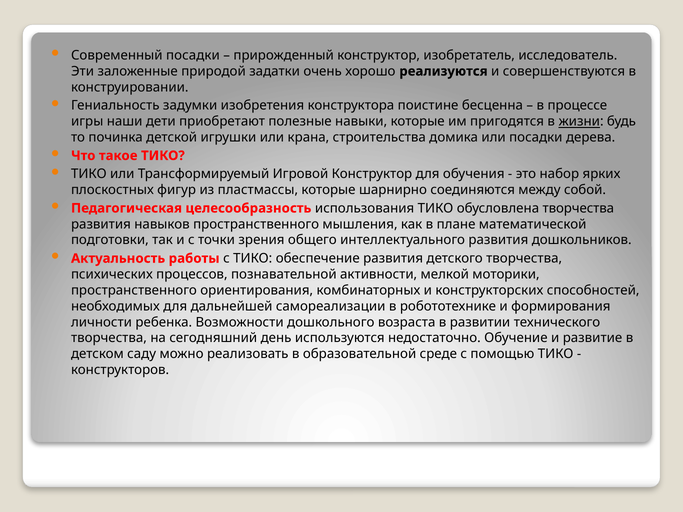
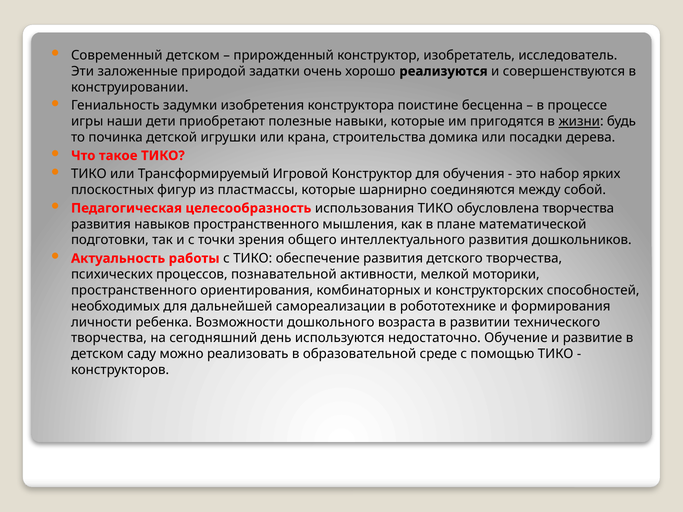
Современный посадки: посадки -> детском (193, 55)
